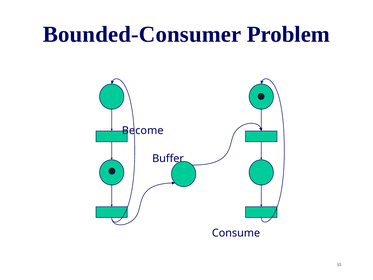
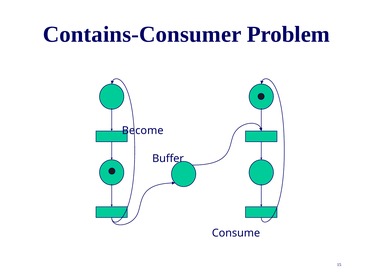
Bounded-Consumer: Bounded-Consumer -> Contains-Consumer (142, 34)
